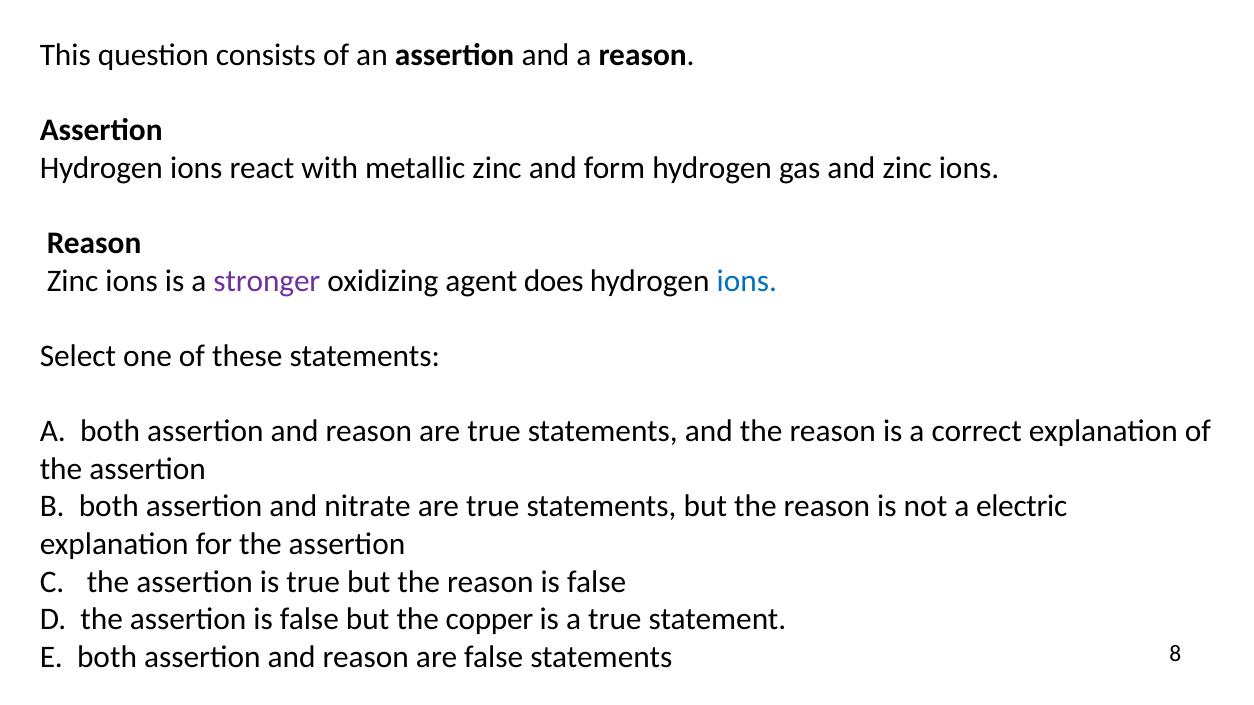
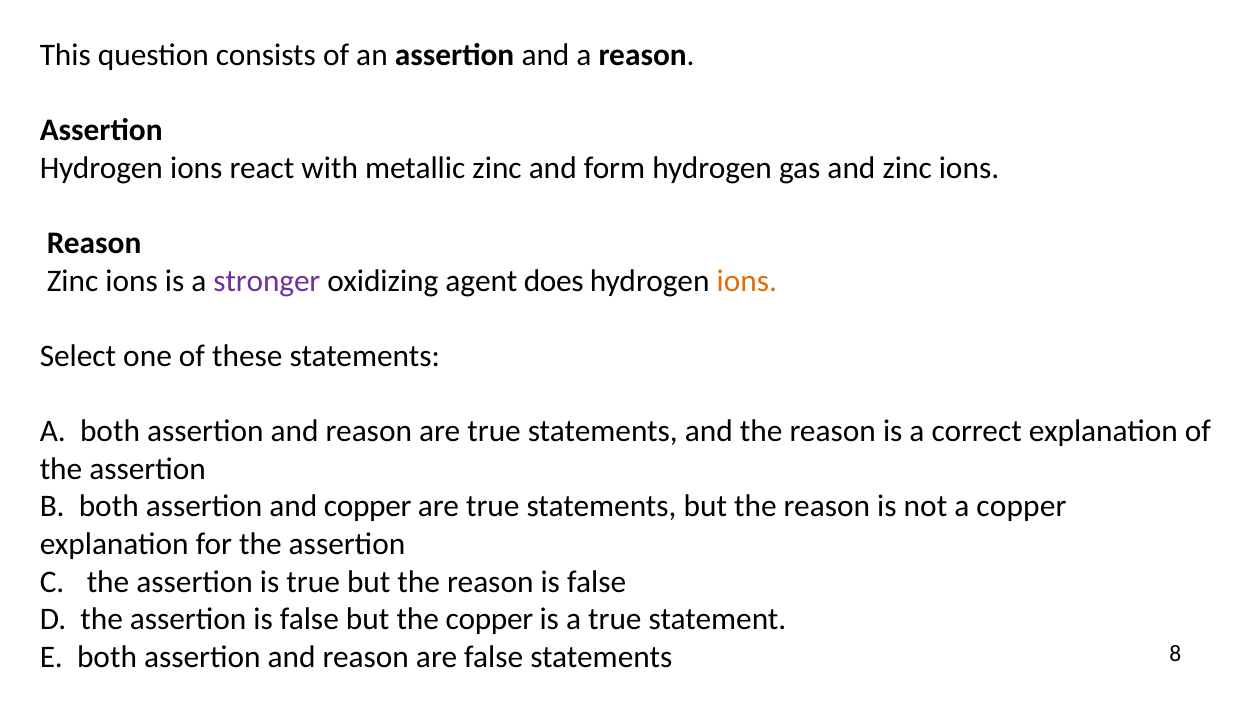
ions colour: blue -> orange (747, 281)
and nitrate: nitrate -> copper (368, 507)
a electric: electric -> copper (1021, 507)
